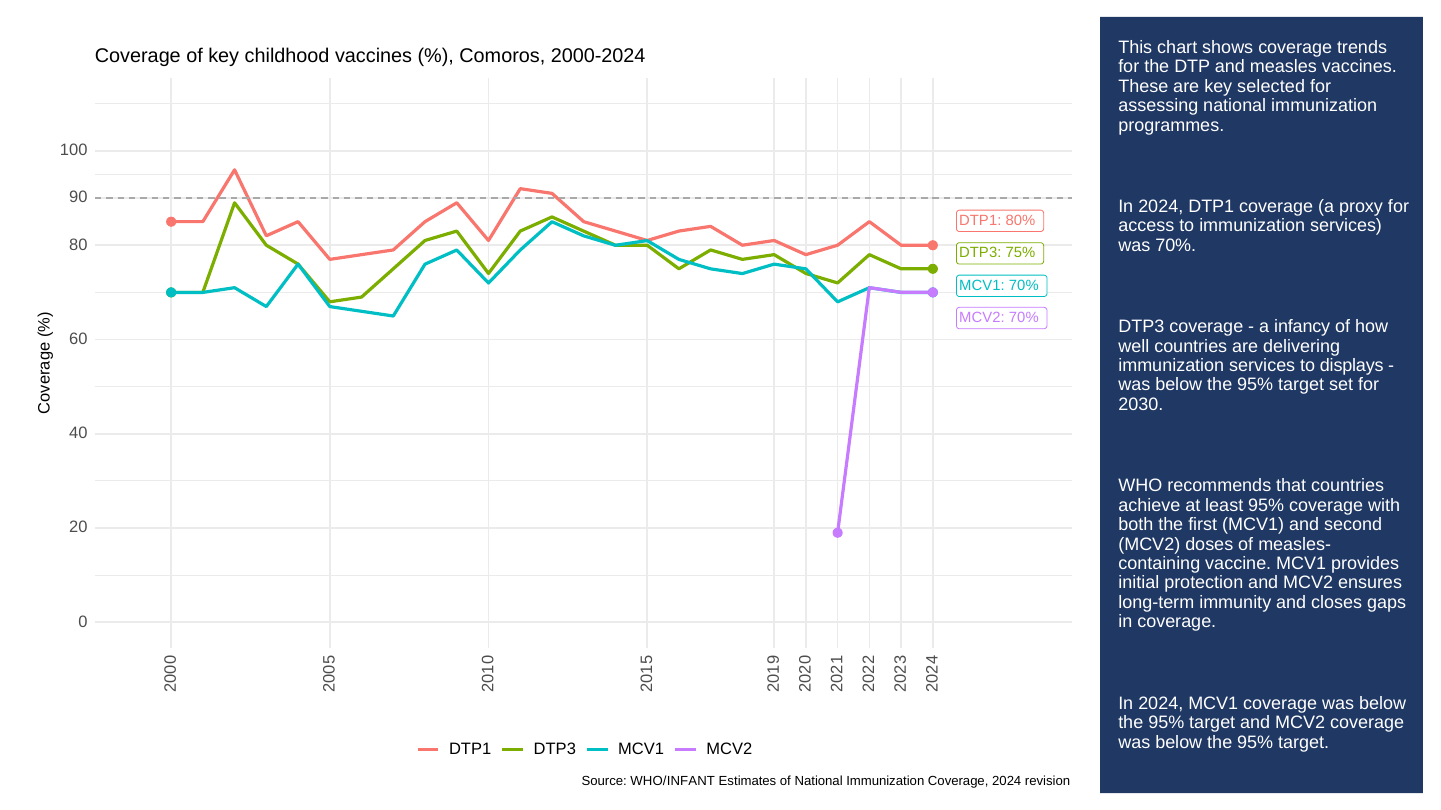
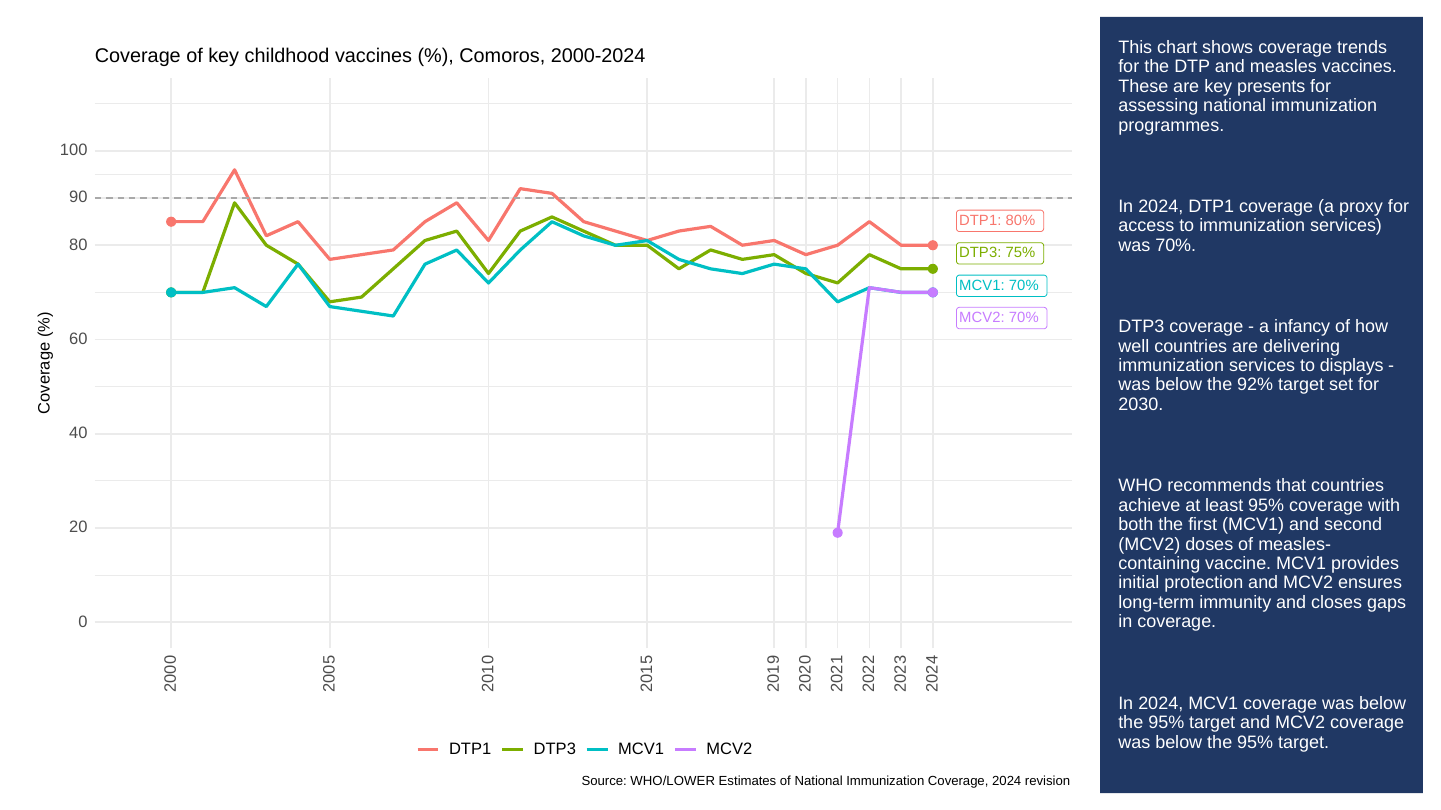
selected: selected -> presents (1271, 86)
95%: 95% -> 92% (1255, 385)
WHO/INFANT: WHO/INFANT -> WHO/LOWER (673, 782)
